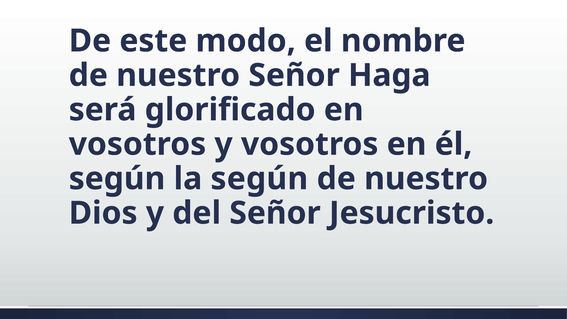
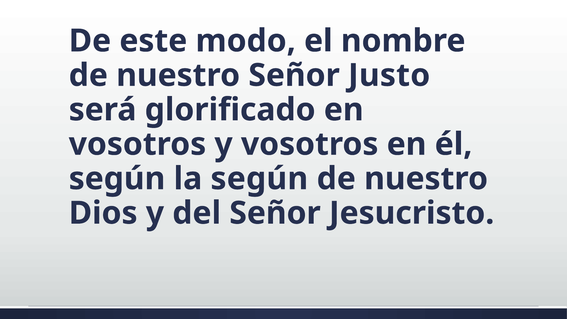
Haga: Haga -> Justo (389, 75)
